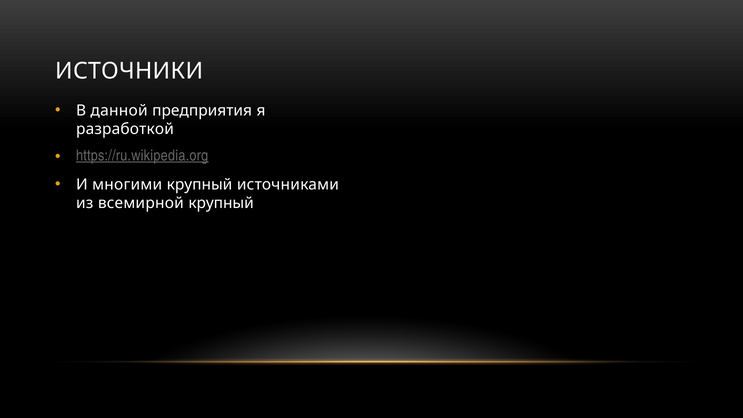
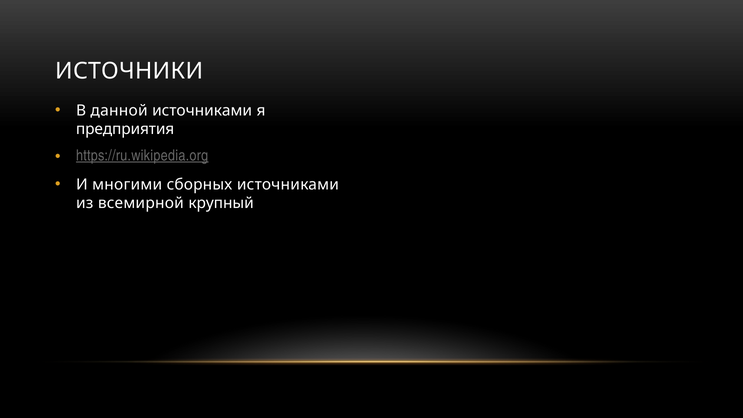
данной предприятия: предприятия -> источниками (202, 111)
разработкой: разработкой -> предприятия (125, 129)
многими крупный: крупный -> сборных (199, 185)
